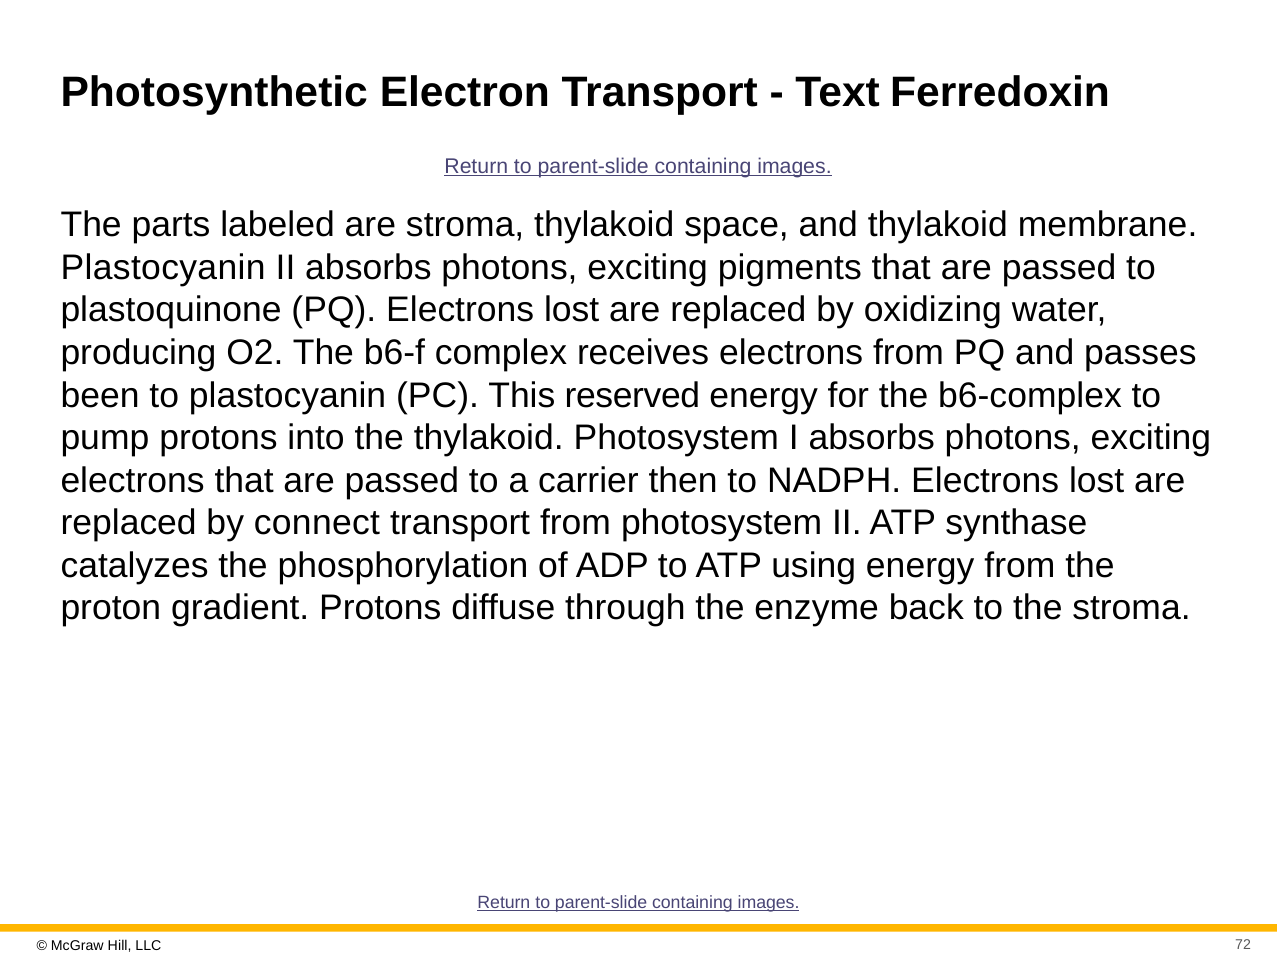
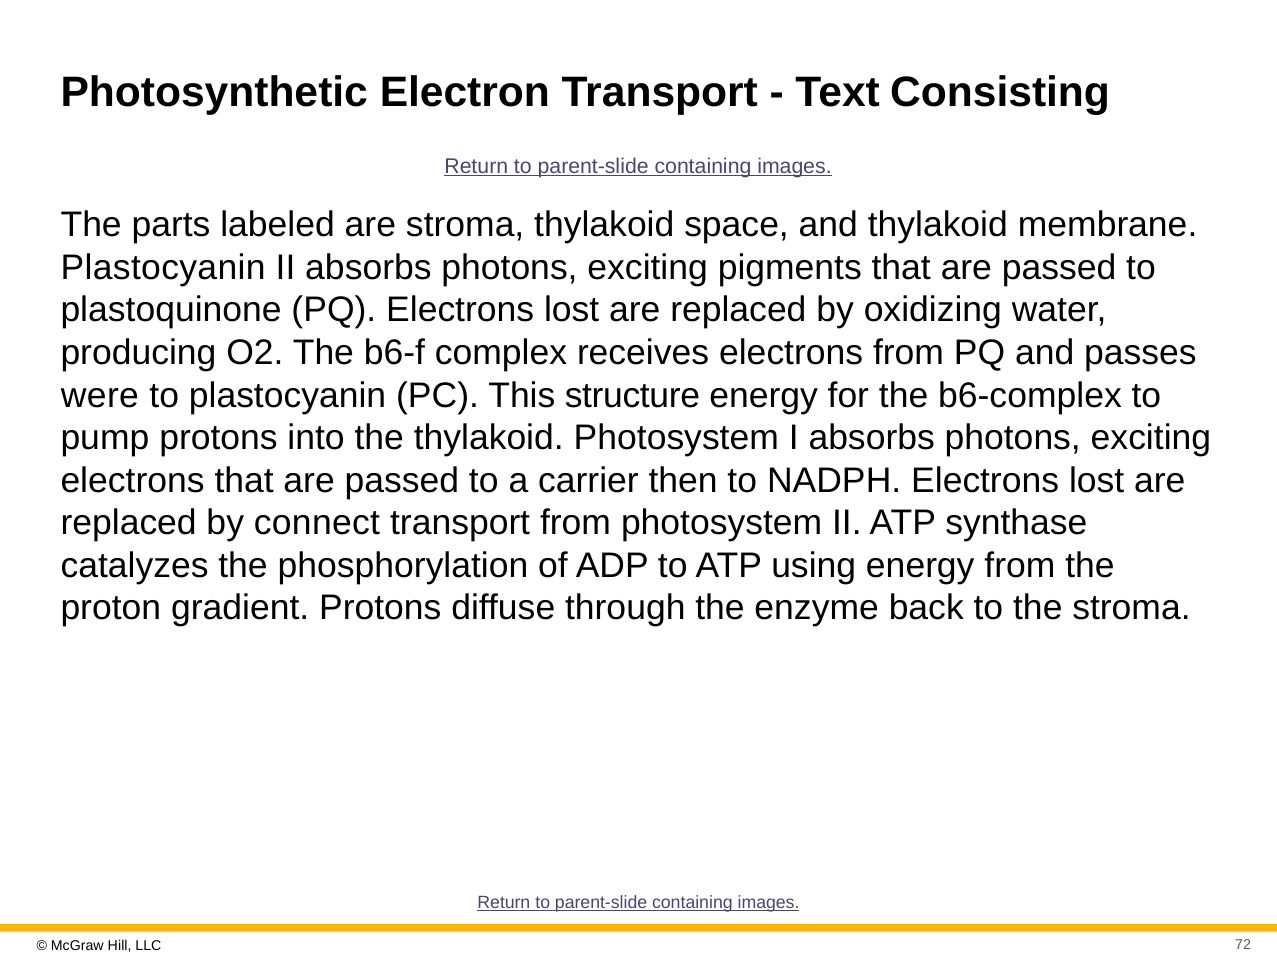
Ferredoxin: Ferredoxin -> Consisting (1000, 93)
been: been -> were (100, 396)
reserved: reserved -> structure (632, 396)
